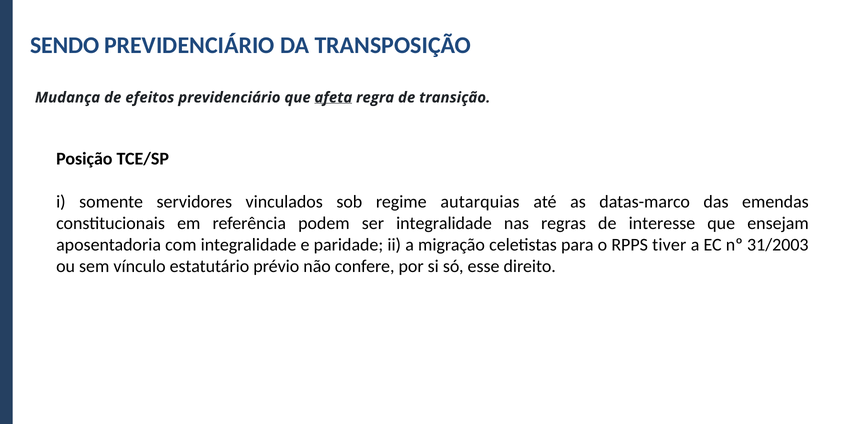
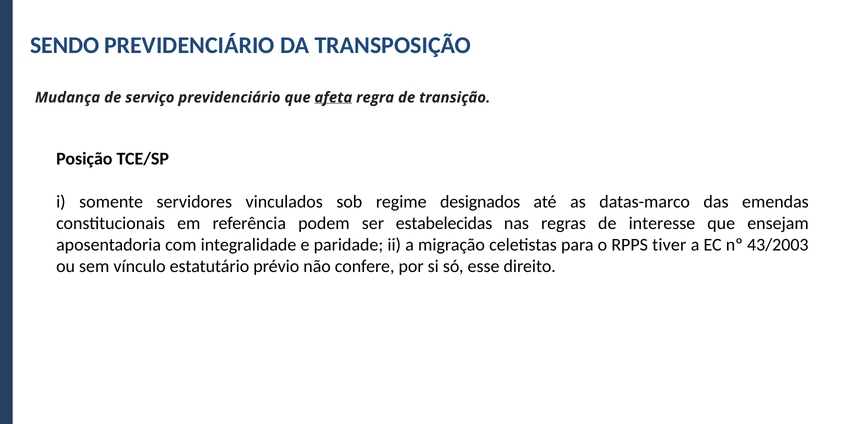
efeitos: efeitos -> serviço (150, 98)
autarquias: autarquias -> designados (480, 202)
ser integralidade: integralidade -> estabelecidas (444, 223)
31/2003: 31/2003 -> 43/2003 (778, 245)
